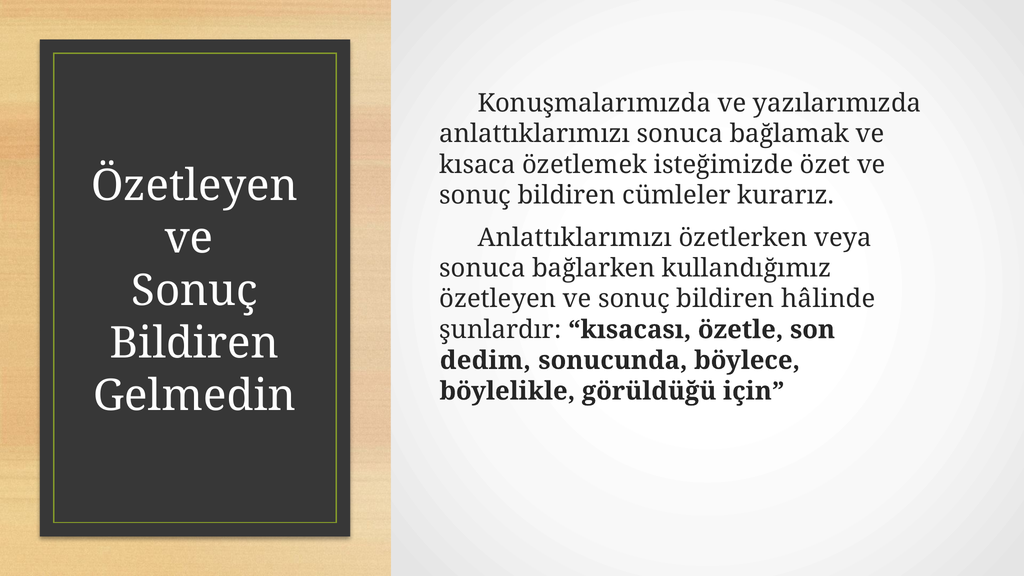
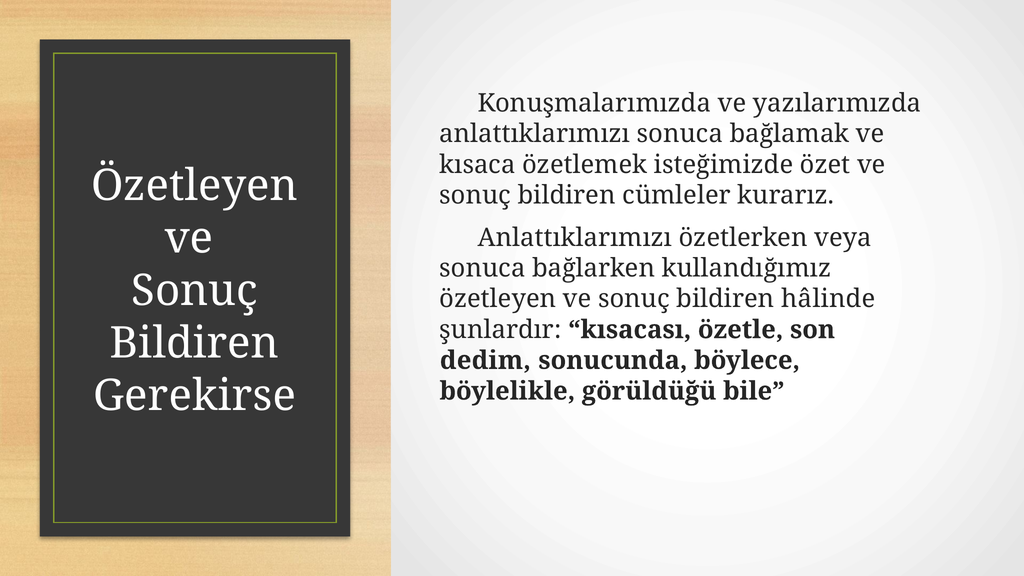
Gelmedin: Gelmedin -> Gerekirse (194, 396)
için: için -> bile (754, 391)
